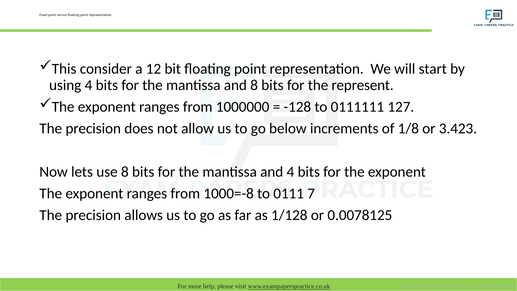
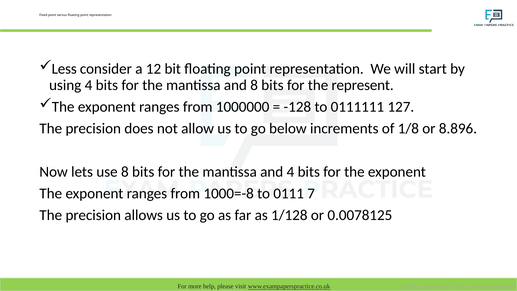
This: This -> Less (64, 69)
3.423: 3.423 -> 8.896 (458, 128)
